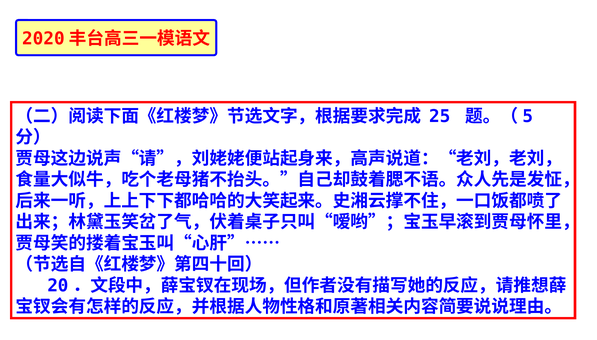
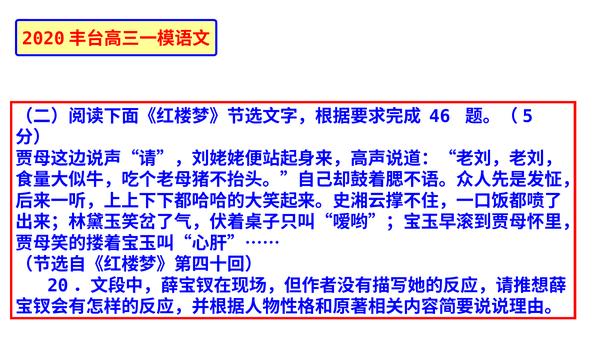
25: 25 -> 46 (440, 116)
